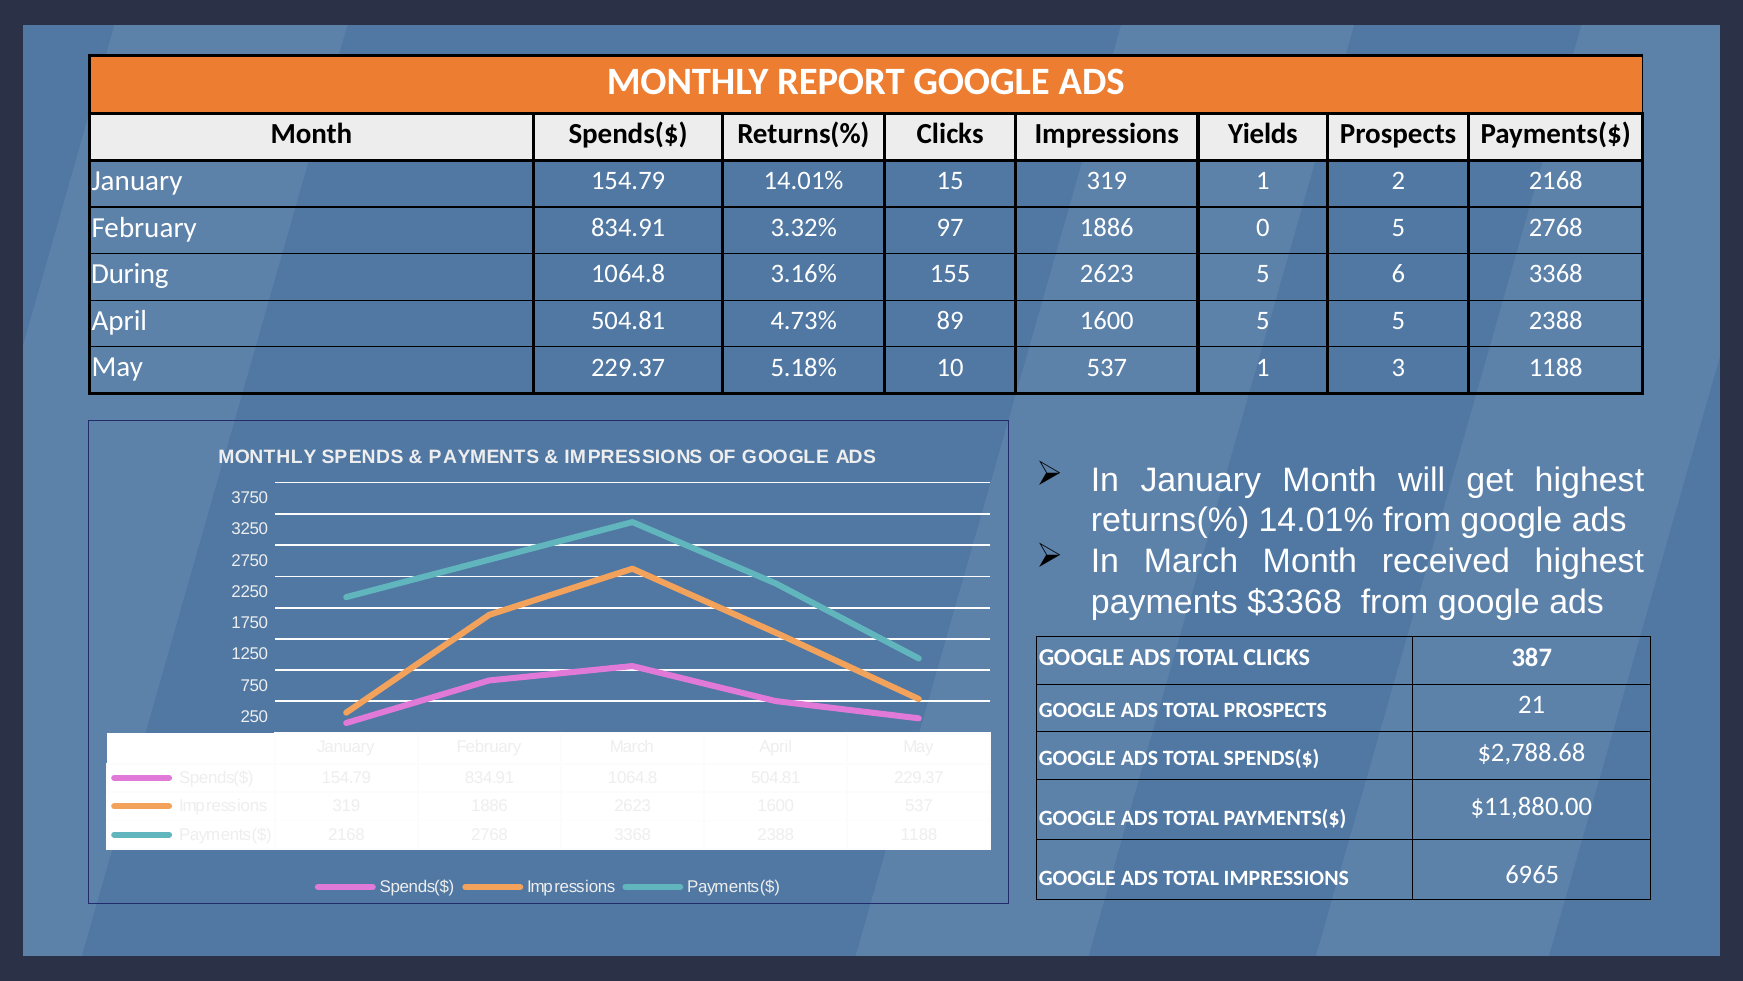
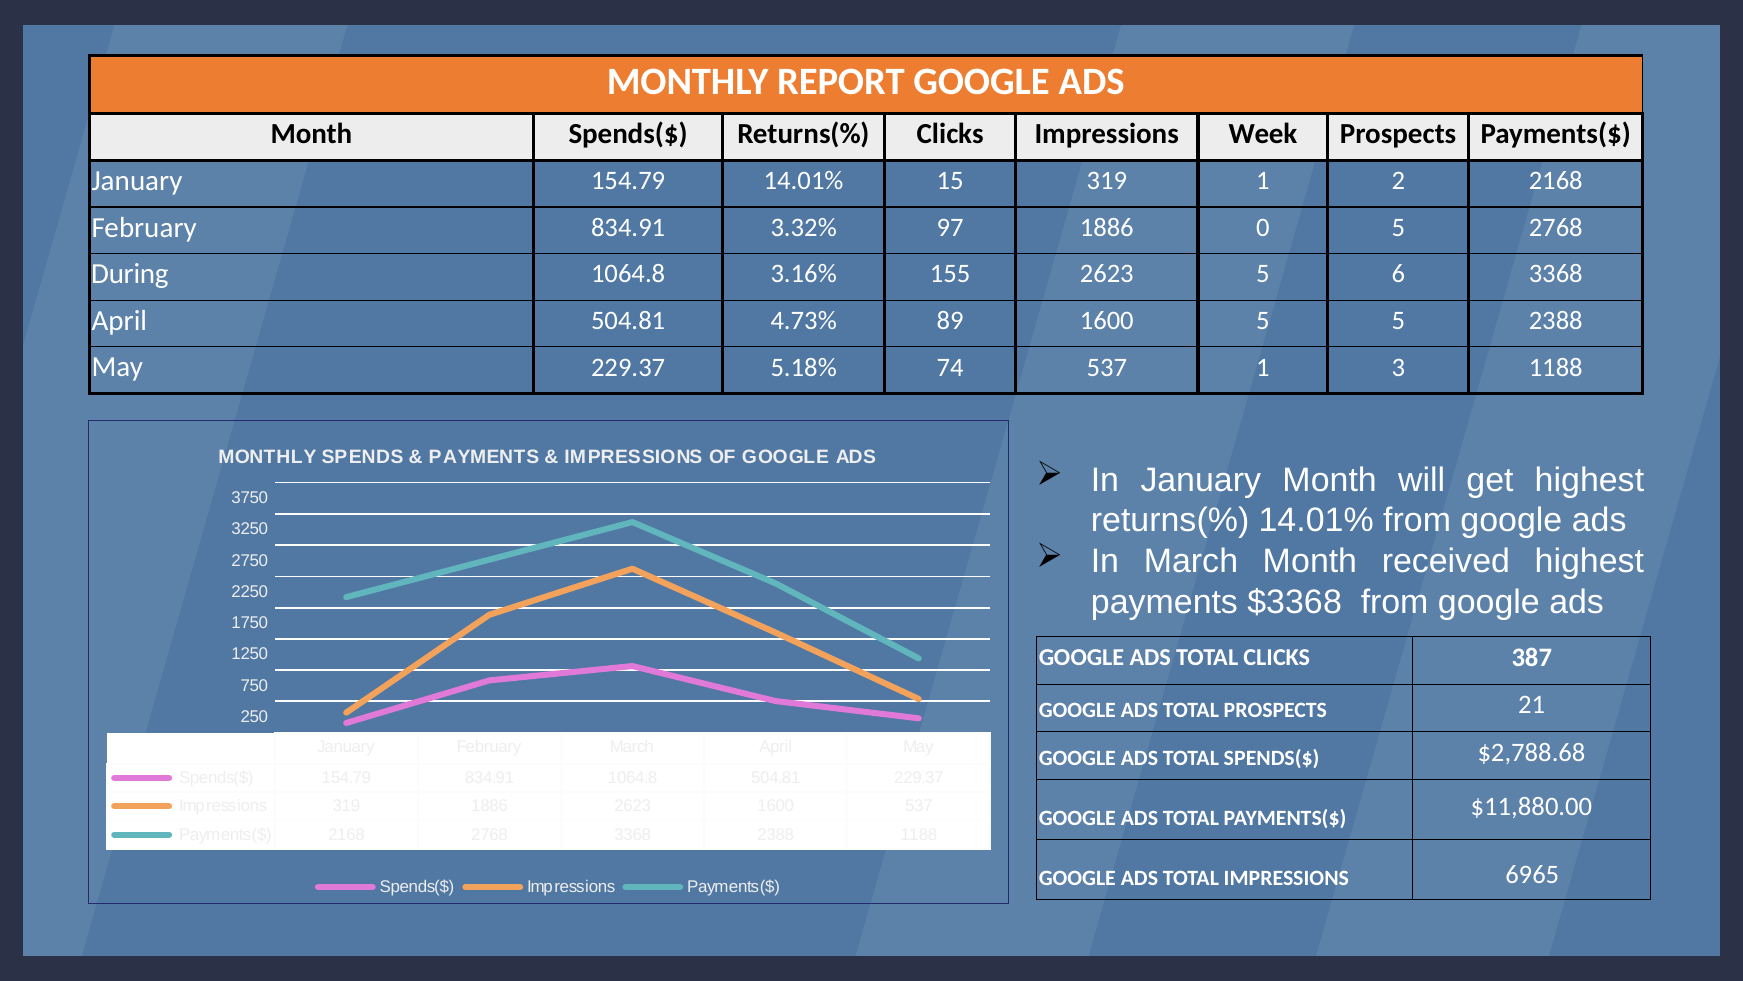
Yields: Yields -> Week (1263, 134)
10: 10 -> 74 (950, 367)
